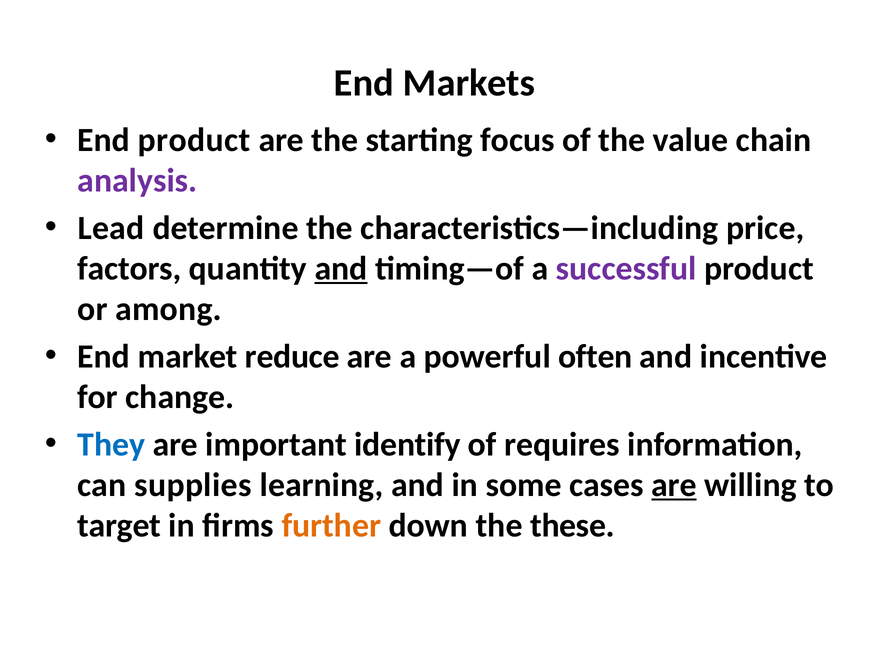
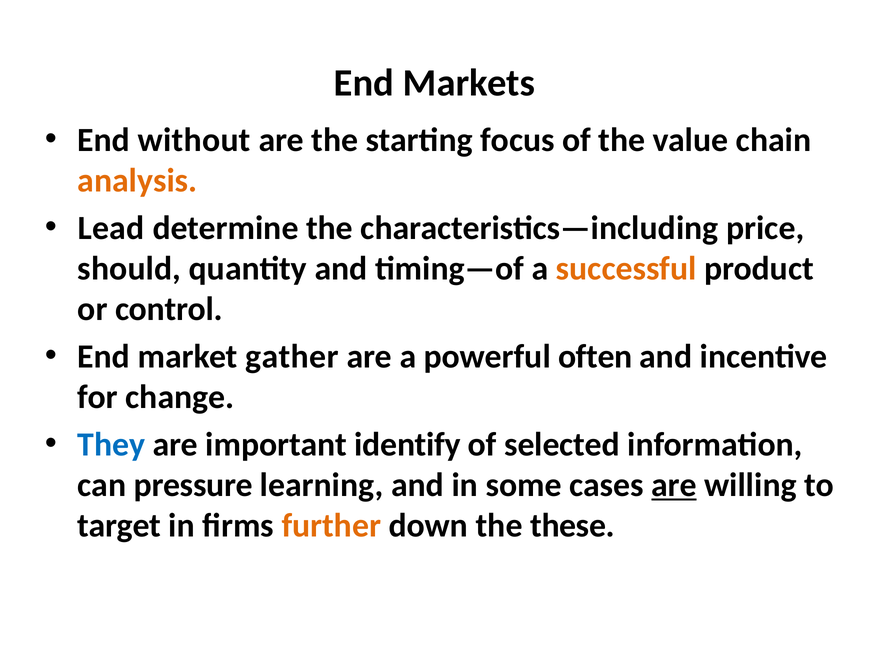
End product: product -> without (194, 140)
analysis colour: purple -> orange (137, 181)
factors: factors -> should (129, 268)
and underline: present -> none (341, 268)
successful colour: purple -> orange (626, 268)
among: among -> control (169, 309)
reduce: reduce -> gather (292, 356)
requires: requires -> selected (562, 444)
supplies: supplies -> pressure (193, 485)
